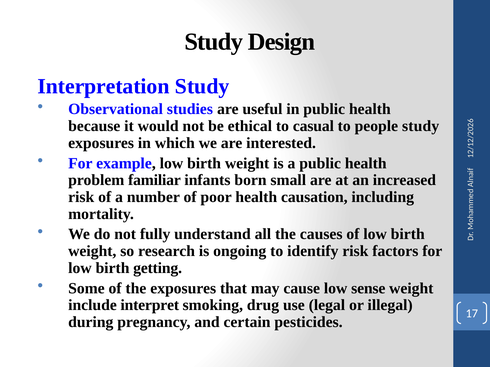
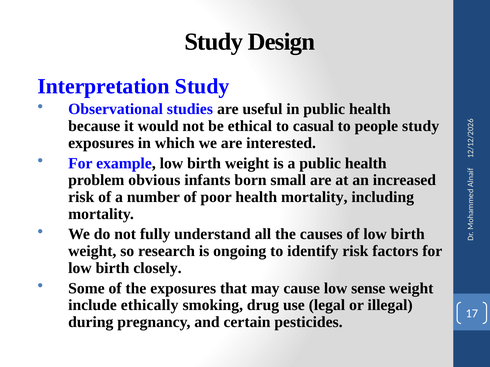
familiar: familiar -> obvious (154, 180)
health causation: causation -> mortality (314, 197)
getting: getting -> closely (158, 268)
interpret: interpret -> ethically (150, 306)
